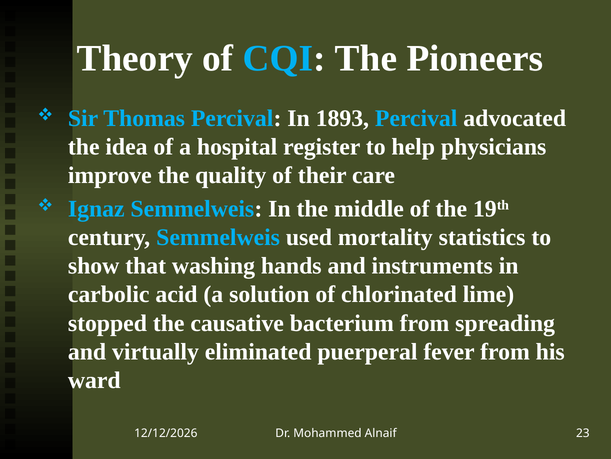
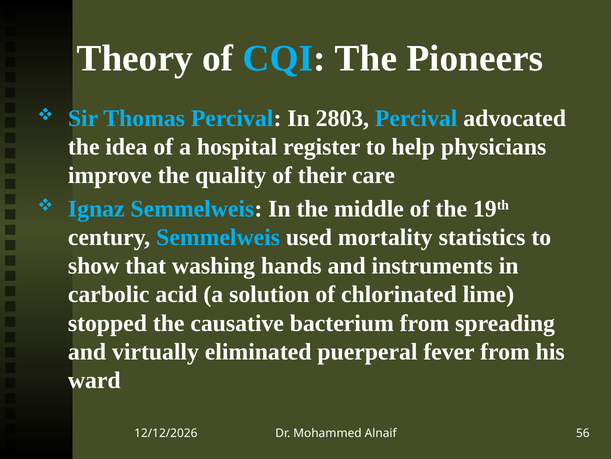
1893: 1893 -> 2803 (342, 118)
23: 23 -> 56 (583, 433)
